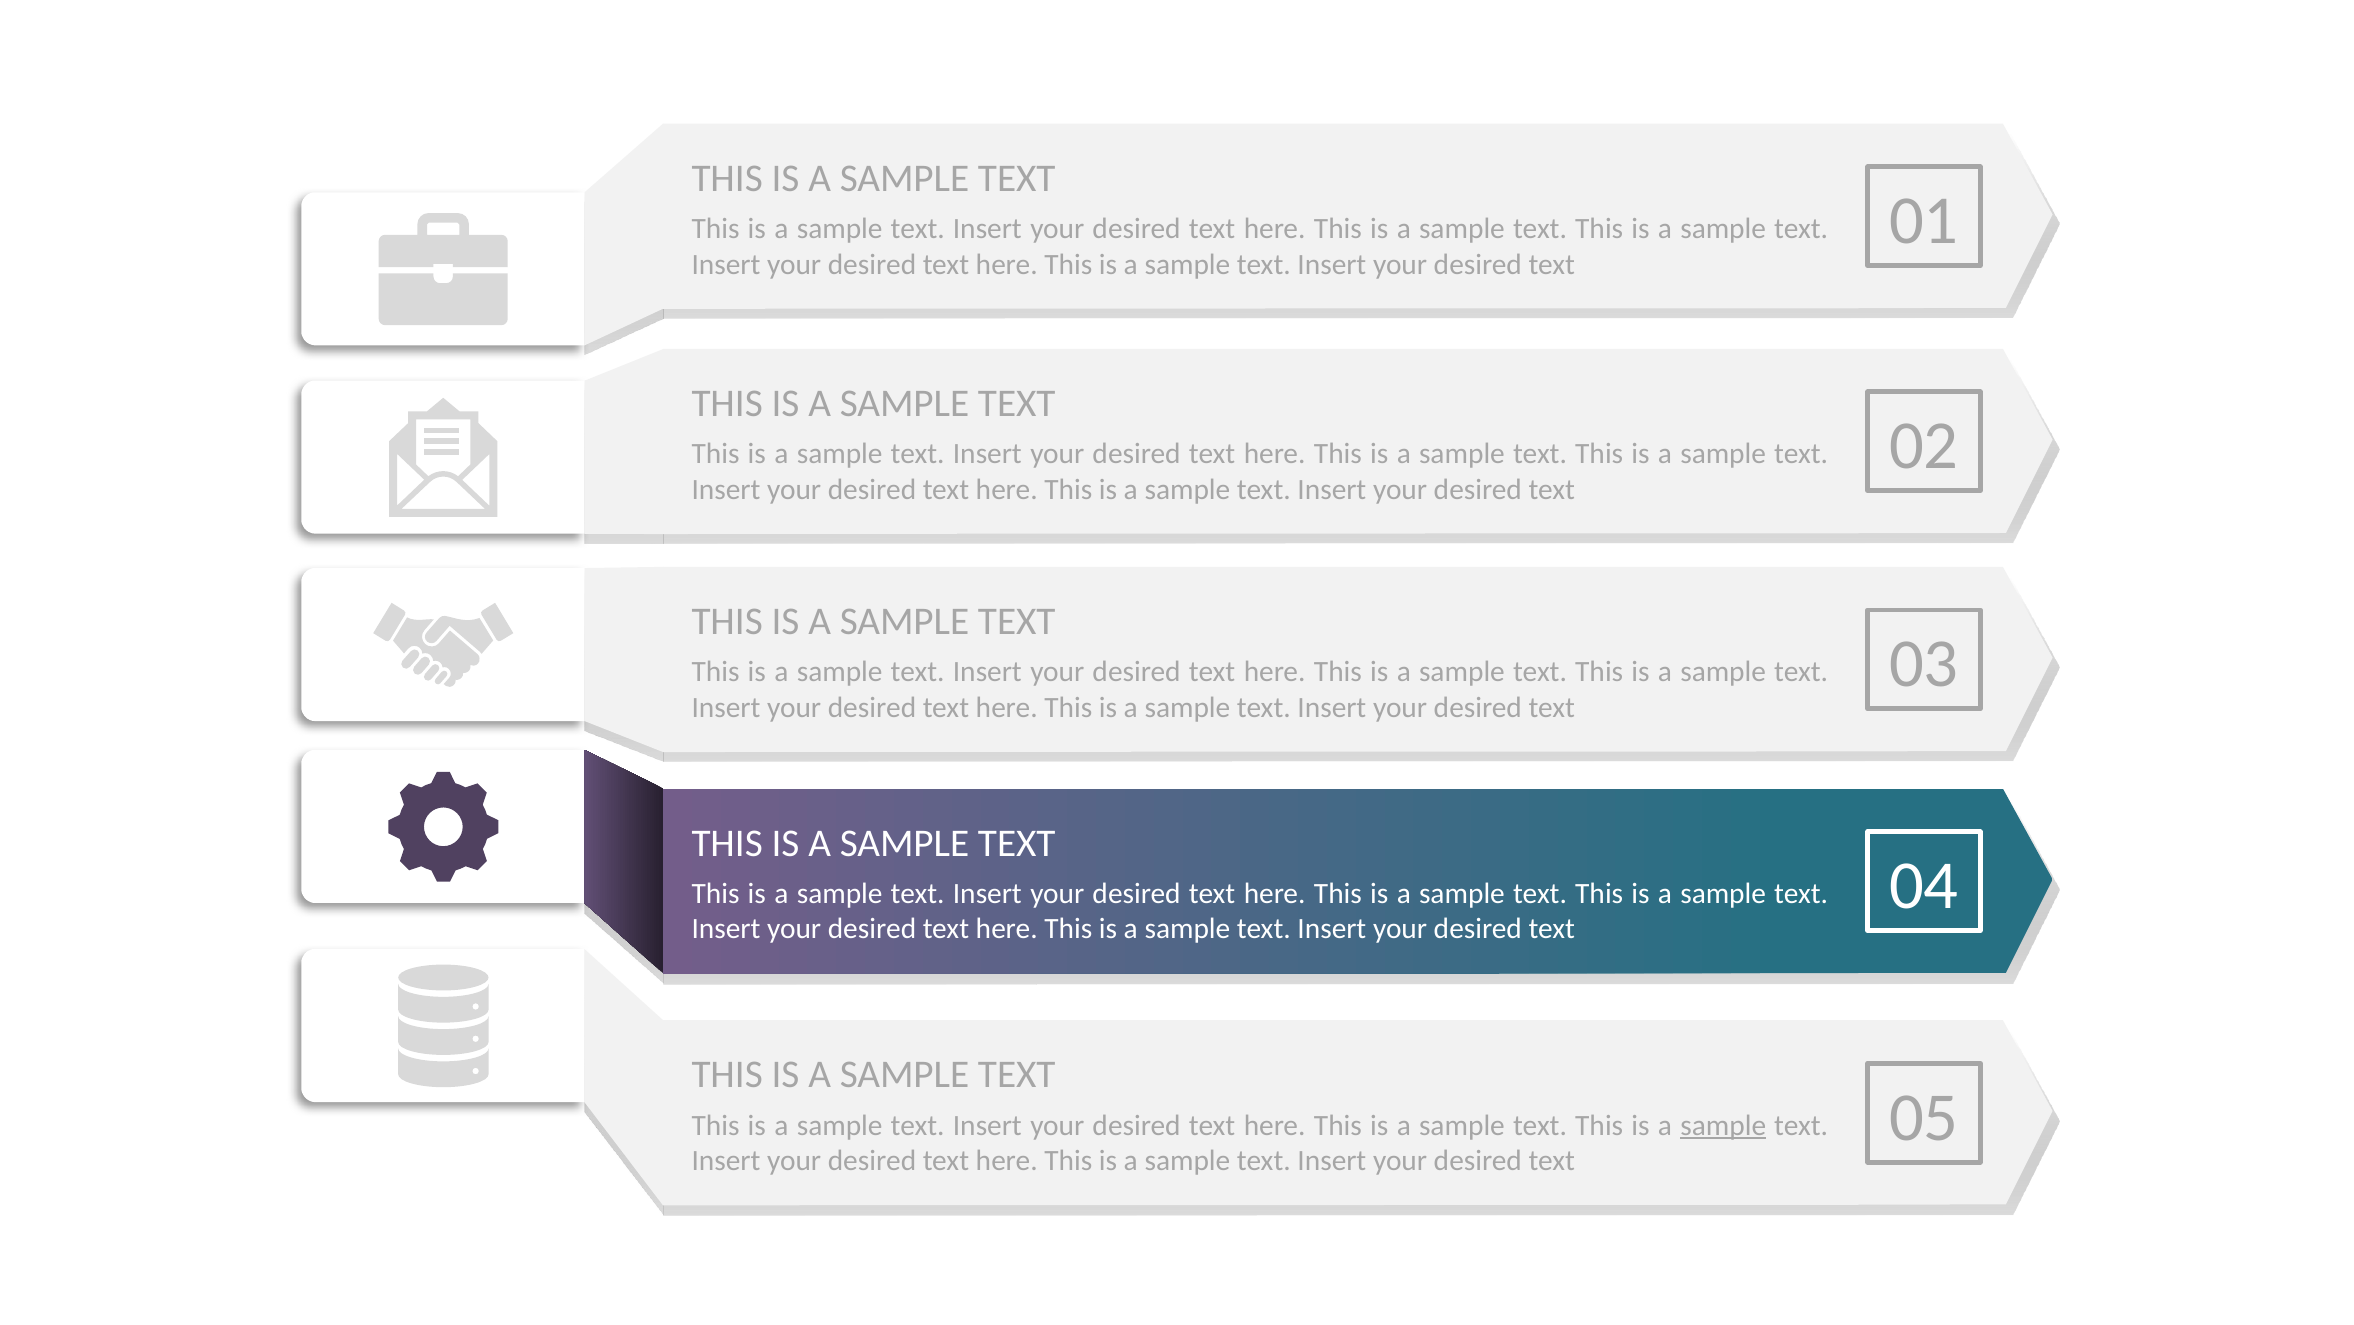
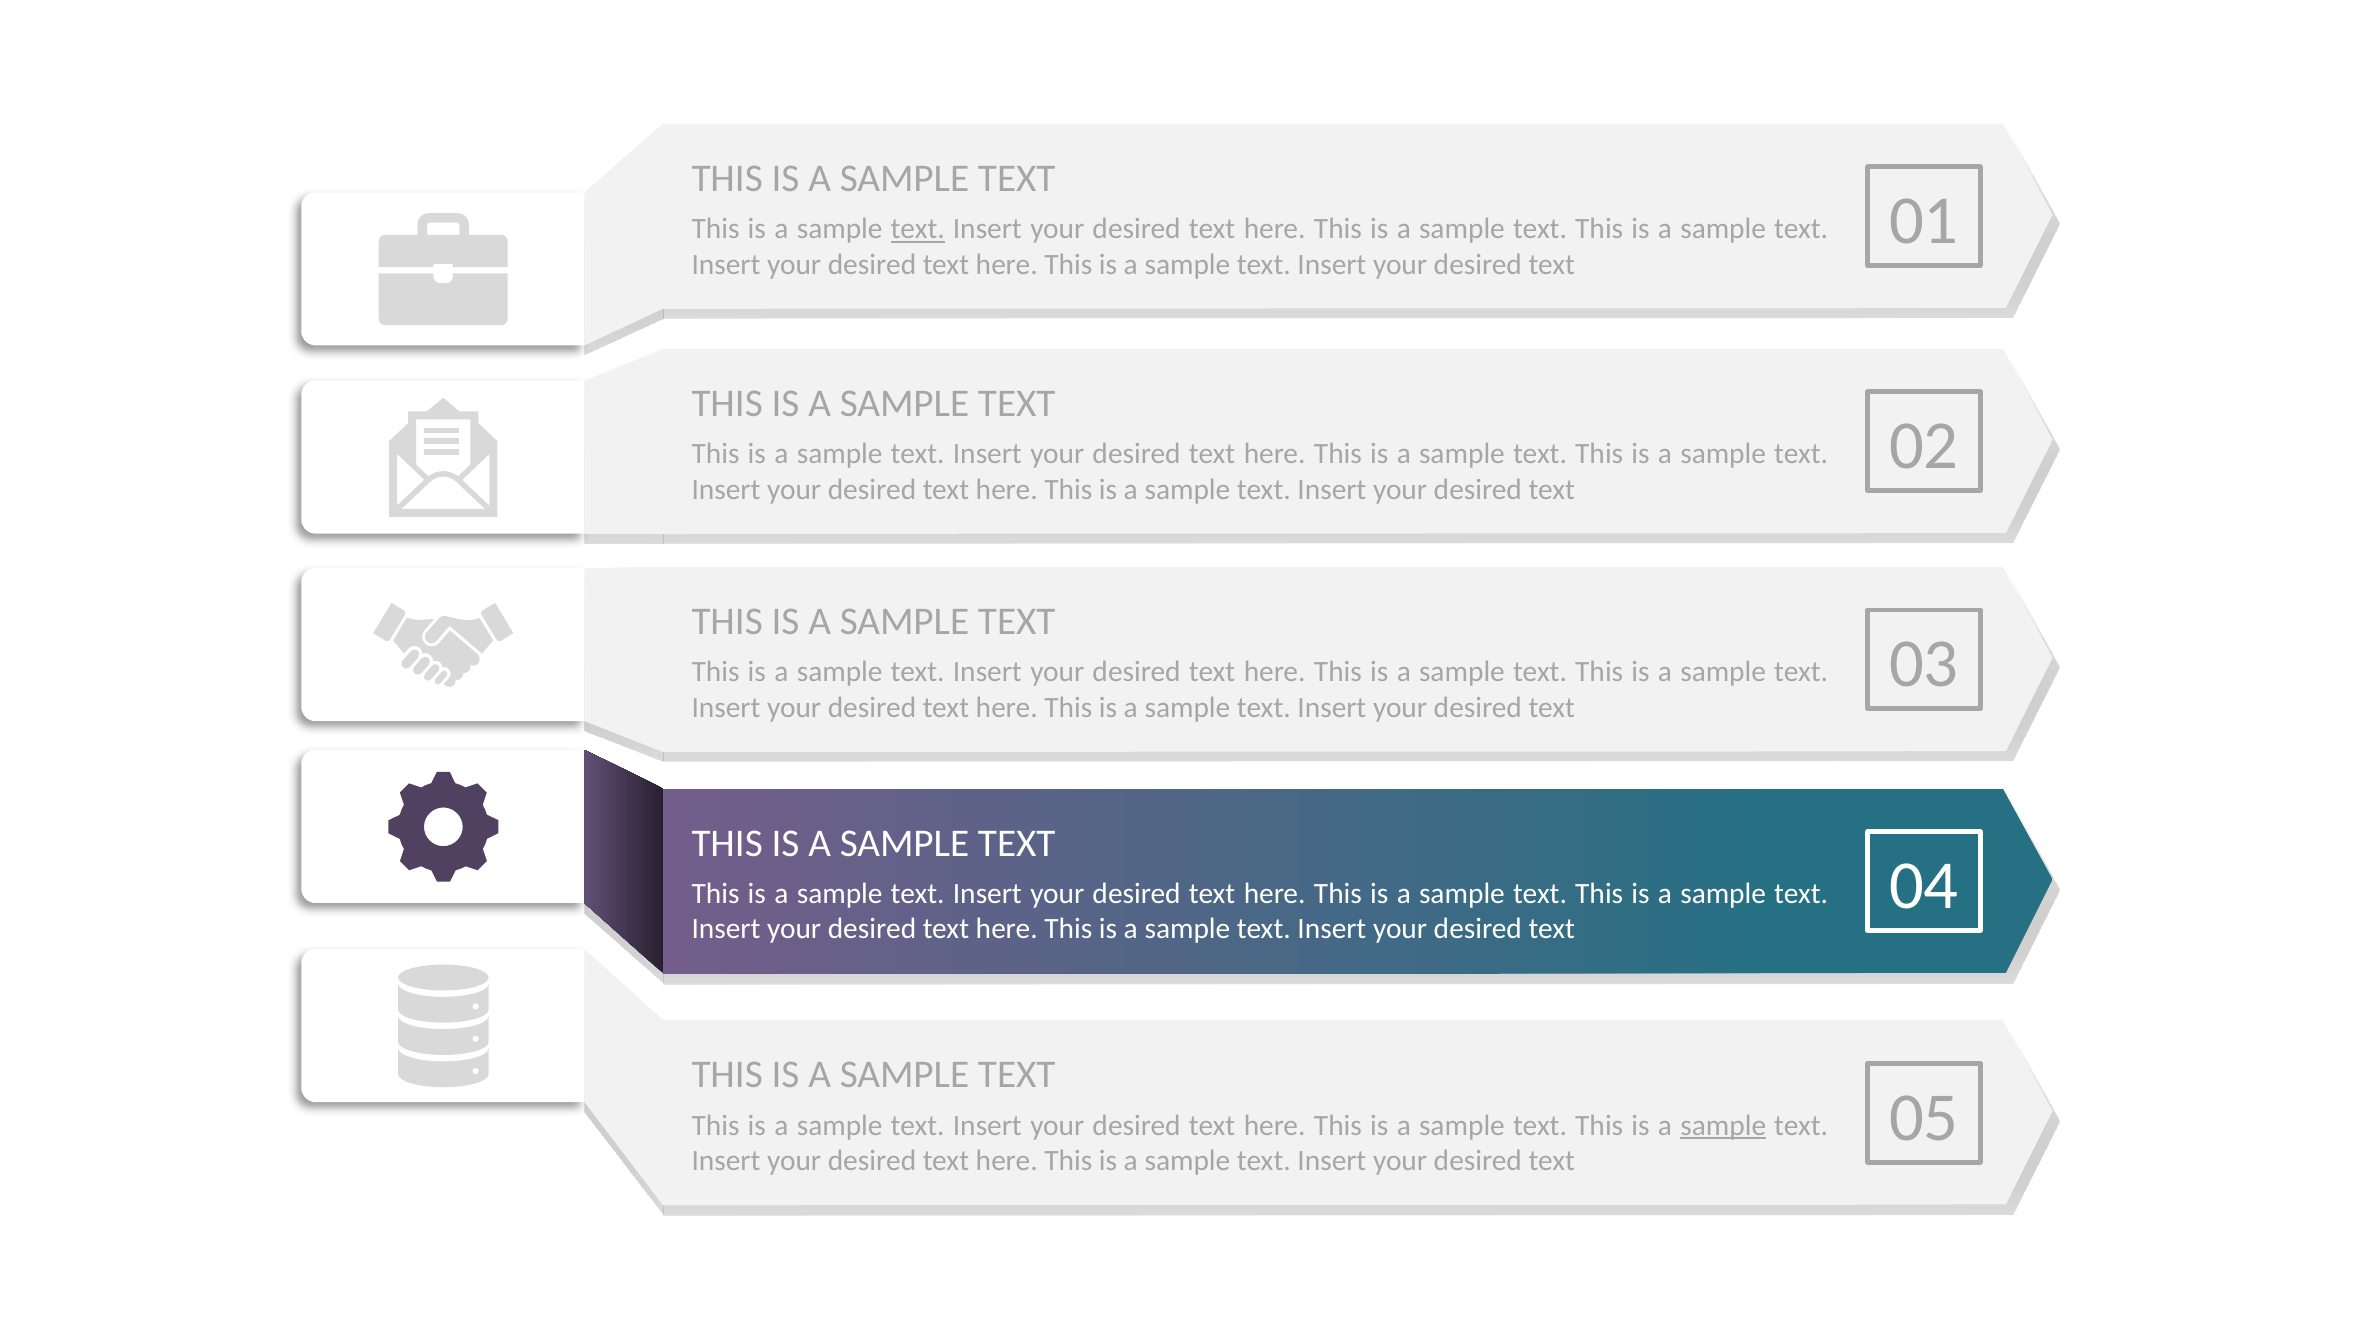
text underline: none -> present (918, 229)
